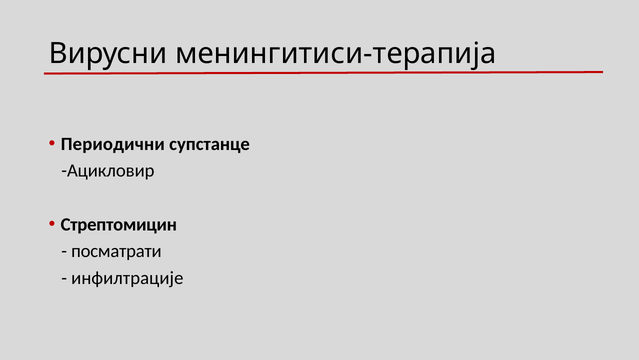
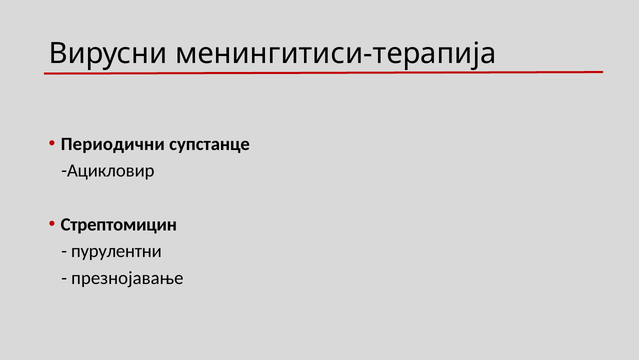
посматрати: посматрати -> пурулентни (116, 251)
инфилтрације: инфилтрације -> презнојавање (127, 278)
